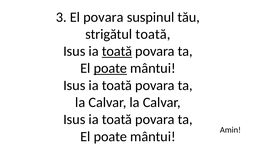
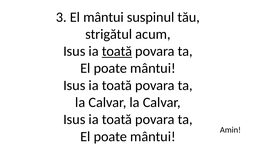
El povara: povara -> mântui (104, 17)
strigătul toată: toată -> acum (153, 34)
poate underline: present -> none (110, 68)
